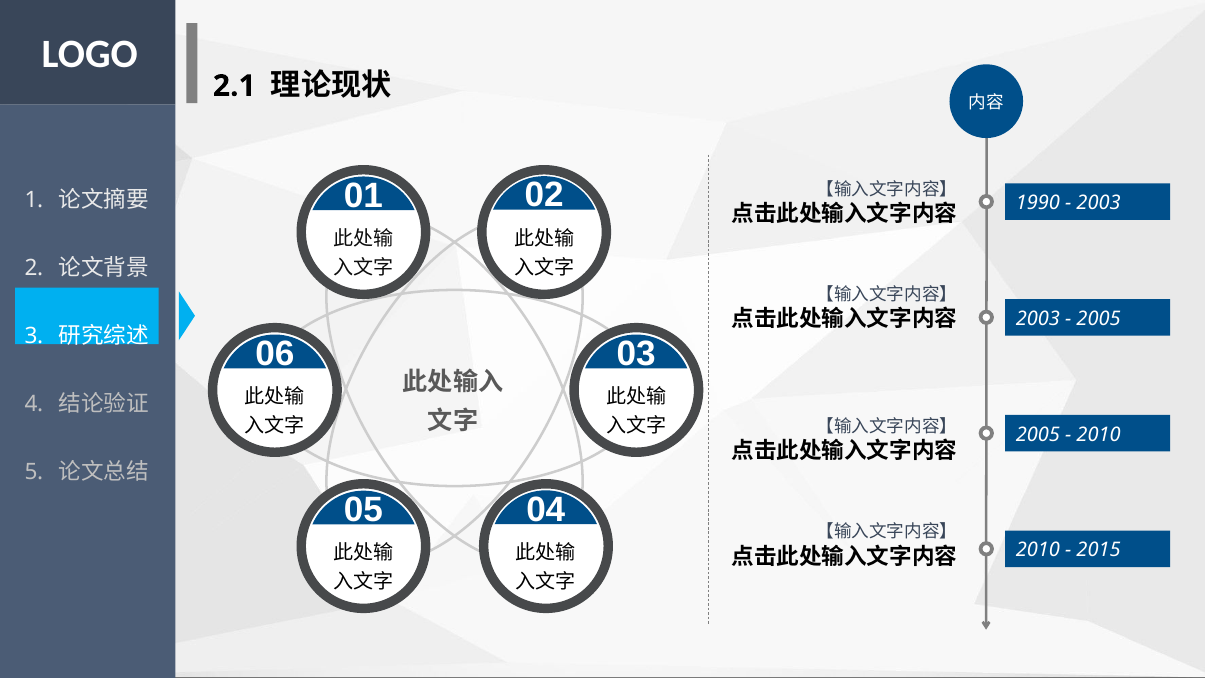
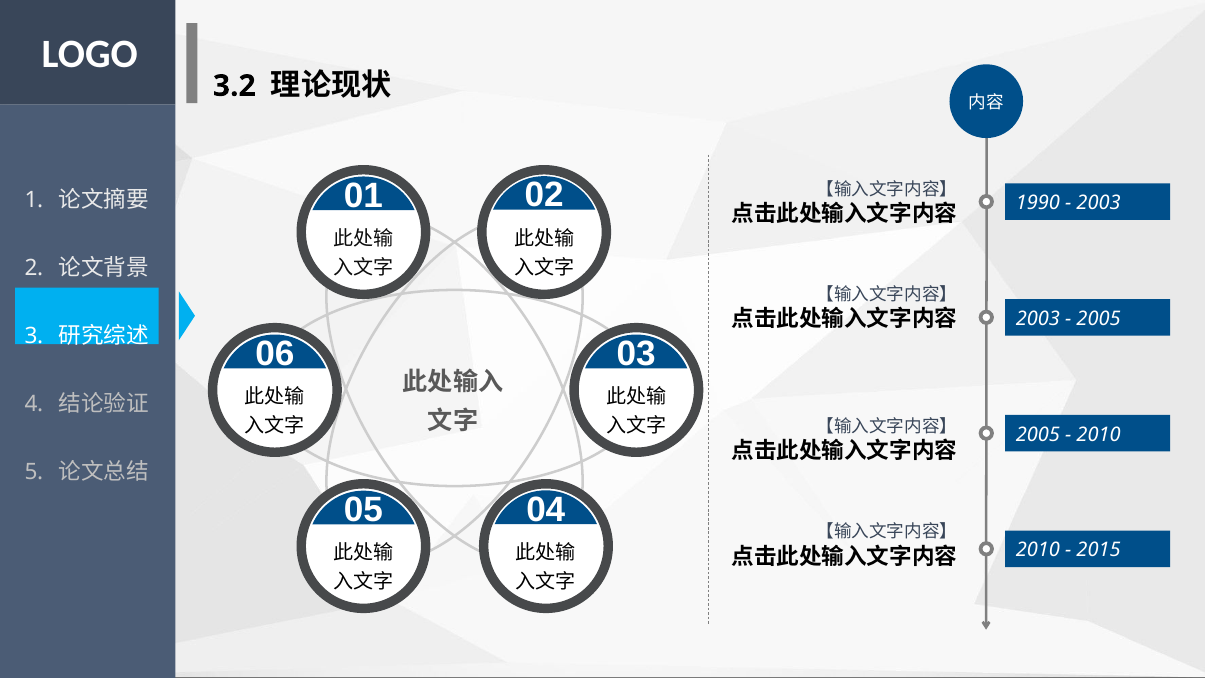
2.1: 2.1 -> 3.2 (234, 86)
